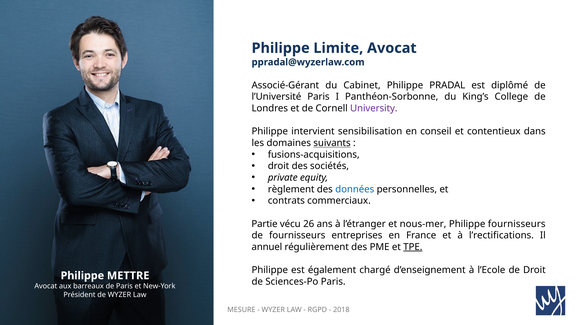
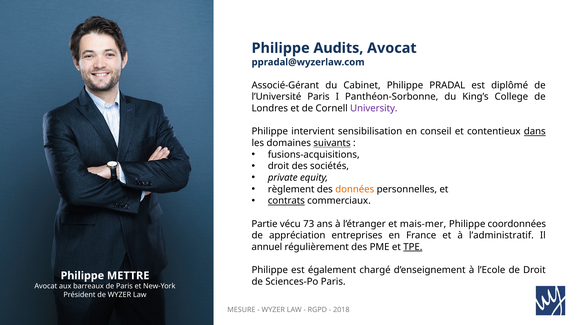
Limite: Limite -> Audits (338, 48)
dans underline: none -> present (535, 131)
données colour: blue -> orange (355, 189)
contrats underline: none -> present (286, 200)
26: 26 -> 73 (309, 224)
nous-mer: nous-mer -> mais-mer (423, 224)
Philippe fournisseurs: fournisseurs -> coordonnées (517, 224)
de fournisseurs: fournisseurs -> appréciation (297, 235)
l’rectifications: l’rectifications -> l’administratif (501, 235)
